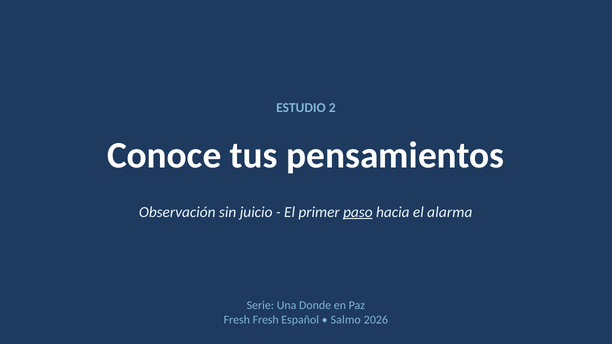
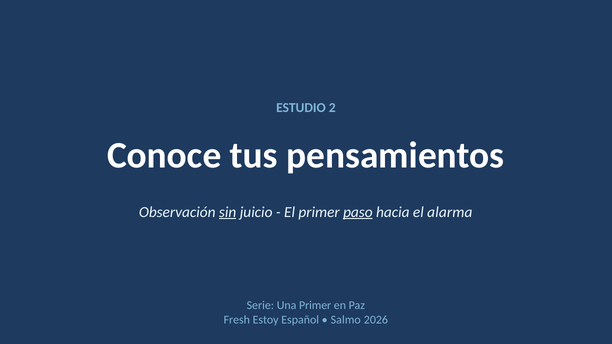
sin underline: none -> present (228, 212)
Una Donde: Donde -> Primer (315, 306)
Fresh Fresh: Fresh -> Estoy (266, 320)
